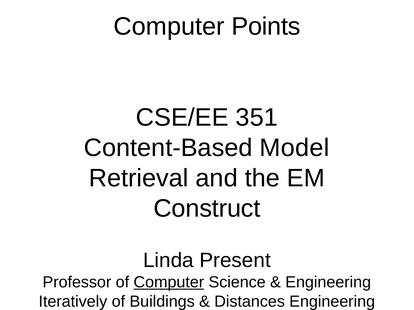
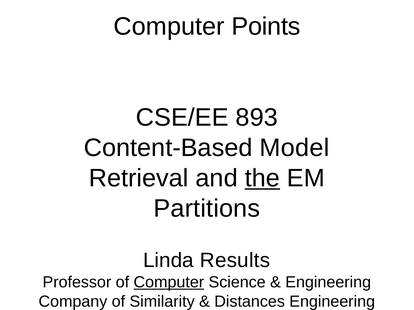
351: 351 -> 893 (257, 118)
the underline: none -> present (262, 178)
Construct: Construct -> Partitions (207, 209)
Present: Present -> Results (235, 261)
Iteratively: Iteratively -> Company (73, 302)
Buildings: Buildings -> Similarity (162, 302)
